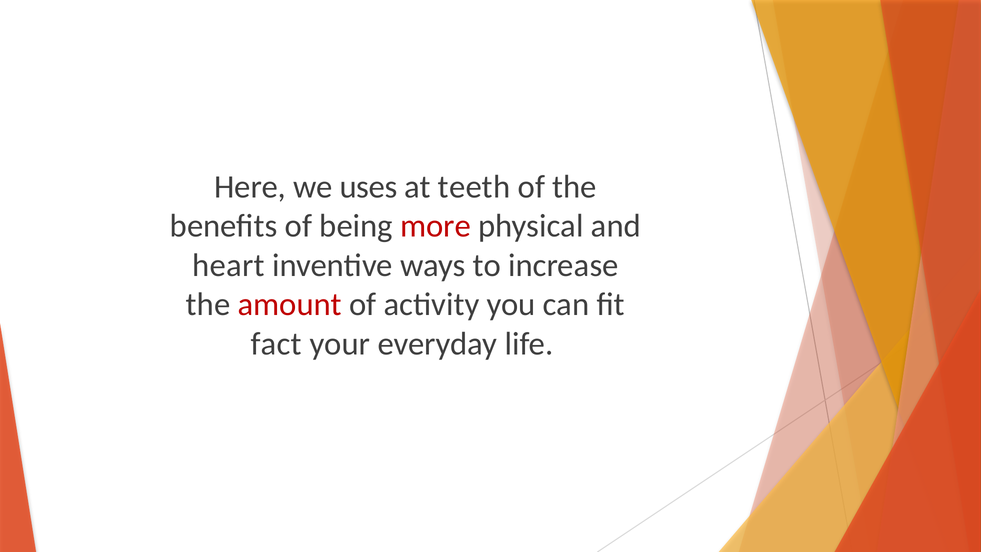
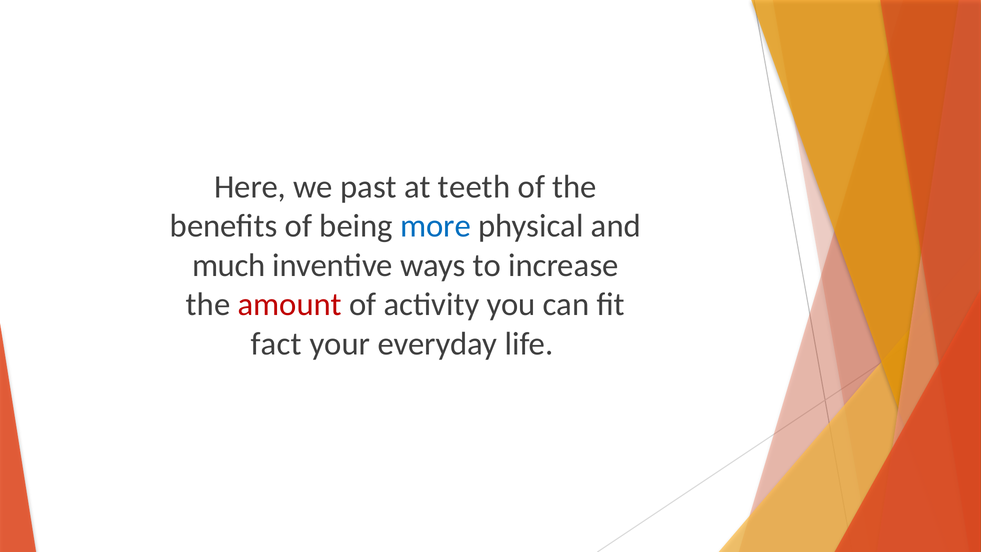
uses: uses -> past (368, 187)
more colour: red -> blue (436, 226)
heart: heart -> much (229, 265)
